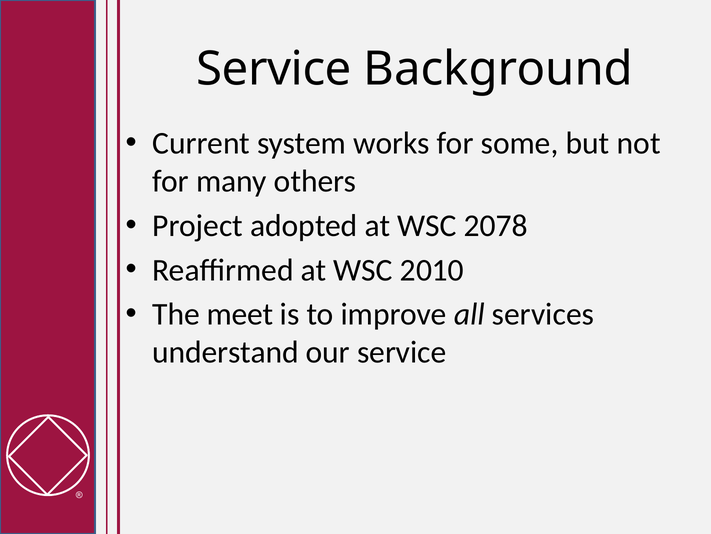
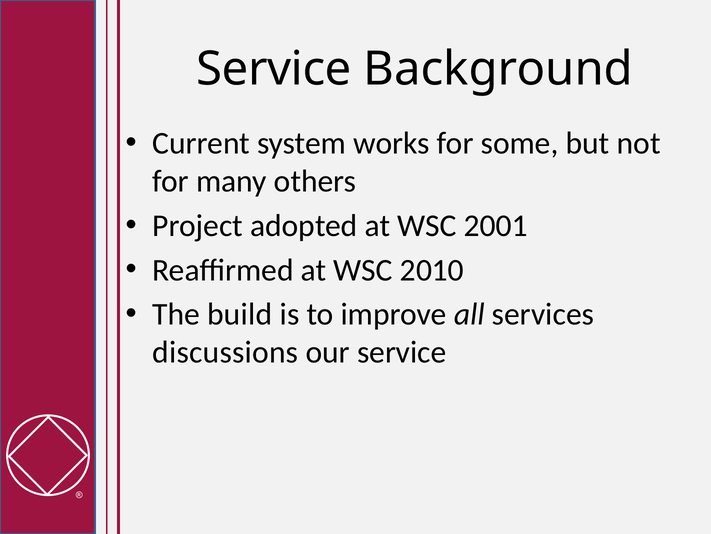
2078: 2078 -> 2001 (496, 225)
meet: meet -> build (240, 314)
understand: understand -> discussions (225, 352)
